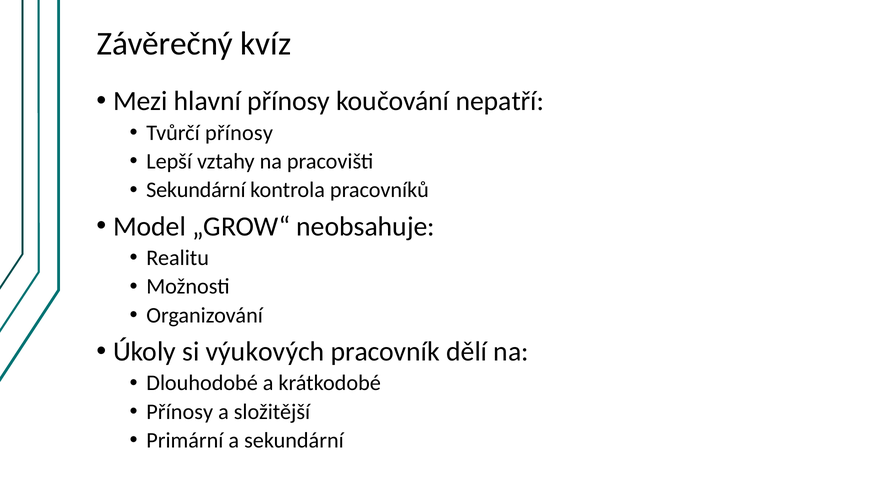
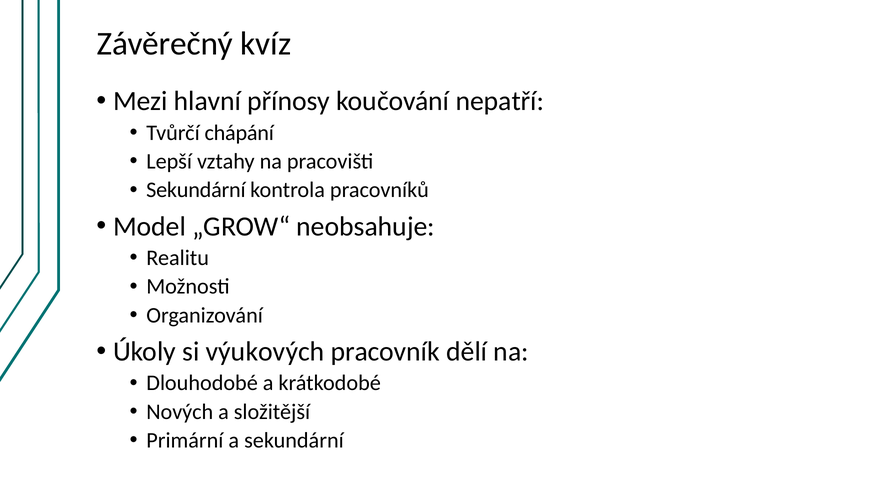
Tvůrčí přínosy: přínosy -> chápání (239, 133)
Přínosy: Přínosy -> Nových (180, 411)
